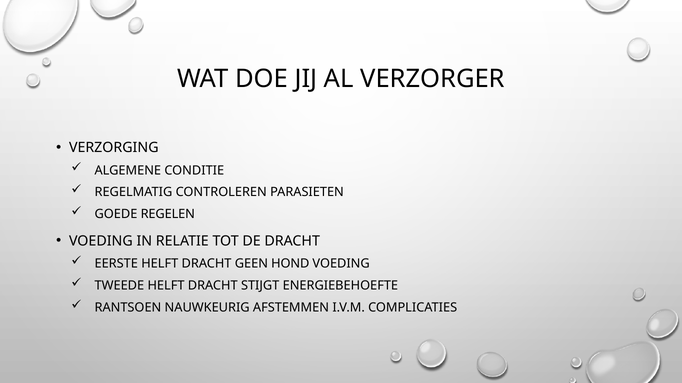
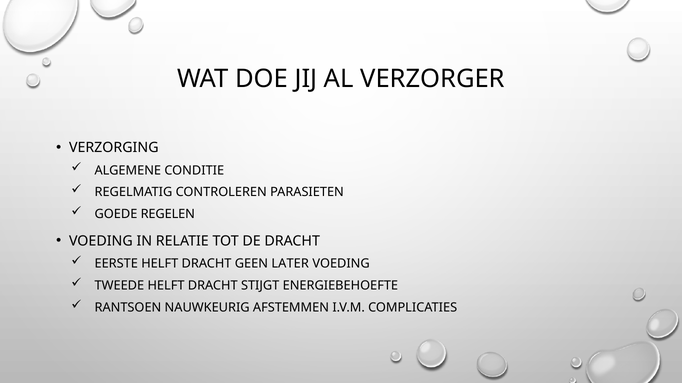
HOND: HOND -> LATER (290, 264)
